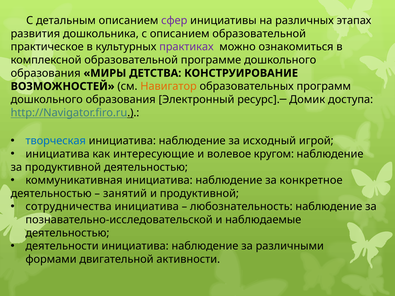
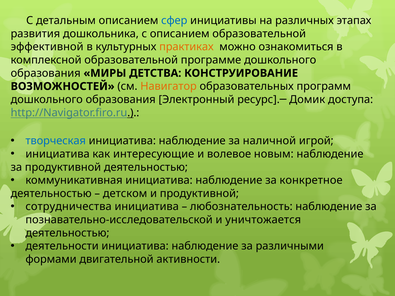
сфер colour: purple -> blue (174, 21)
практическое: практическое -> эффективной (47, 47)
практиках colour: purple -> orange (186, 47)
исходный: исходный -> наличной (269, 141)
кругом: кругом -> новым (274, 154)
занятий: занятий -> детском (125, 194)
наблюдаемые: наблюдаемые -> уничтожается (263, 220)
